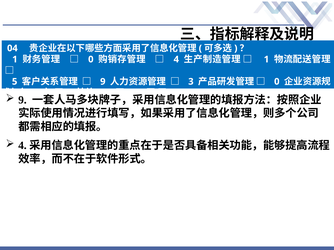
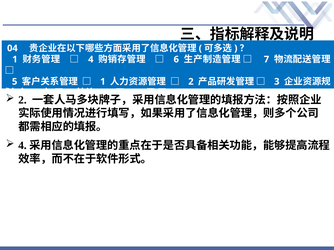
0: 0 -> 4 (91, 59)
4: 4 -> 6 (176, 59)
1: 1 -> 7 (266, 59)
9: 9 -> 1 (103, 82)
3: 3 -> 2 (191, 82)
0: 0 -> 3 (277, 82)
9: 9 -> 2 (22, 100)
